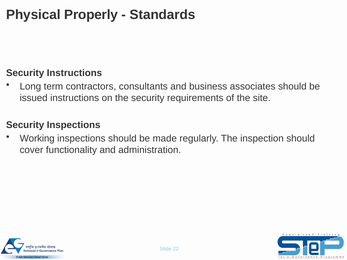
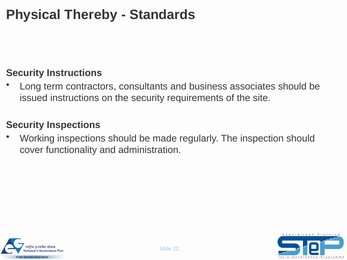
Properly: Properly -> Thereby (91, 15)
